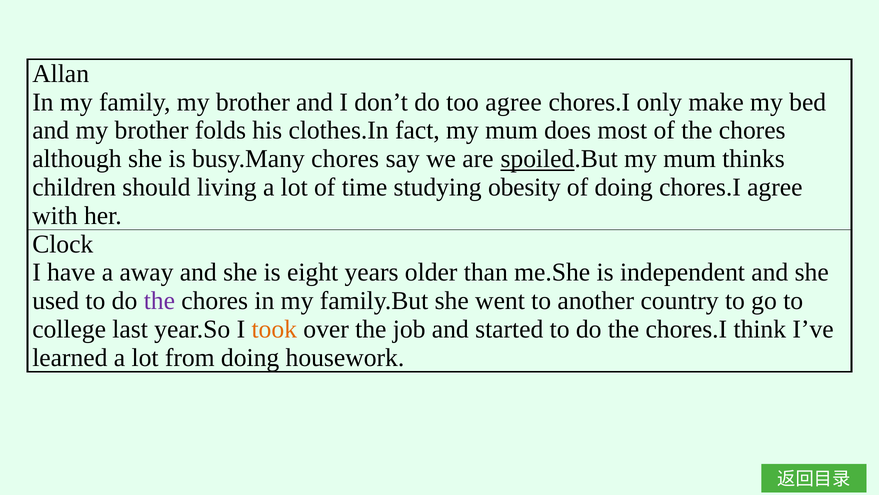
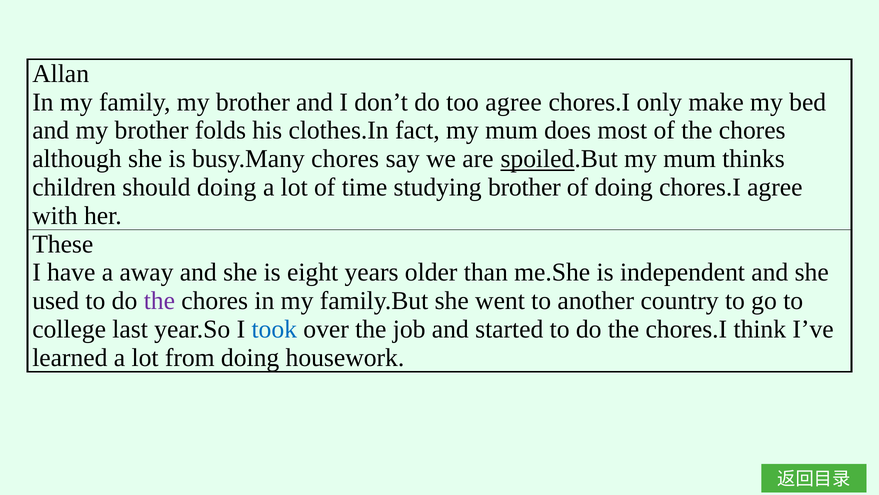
should living: living -> doing (227, 187)
studying obesity: obesity -> brother (524, 187)
Clock: Clock -> These (63, 244)
took colour: orange -> blue (274, 329)
